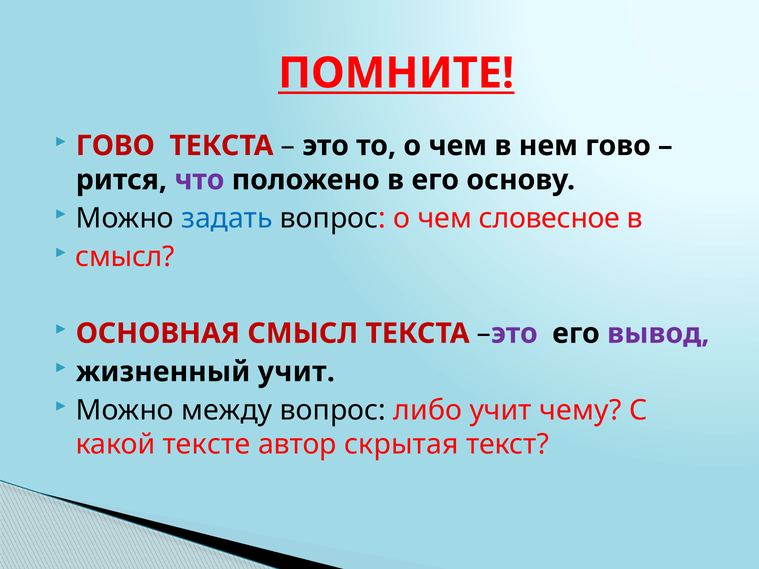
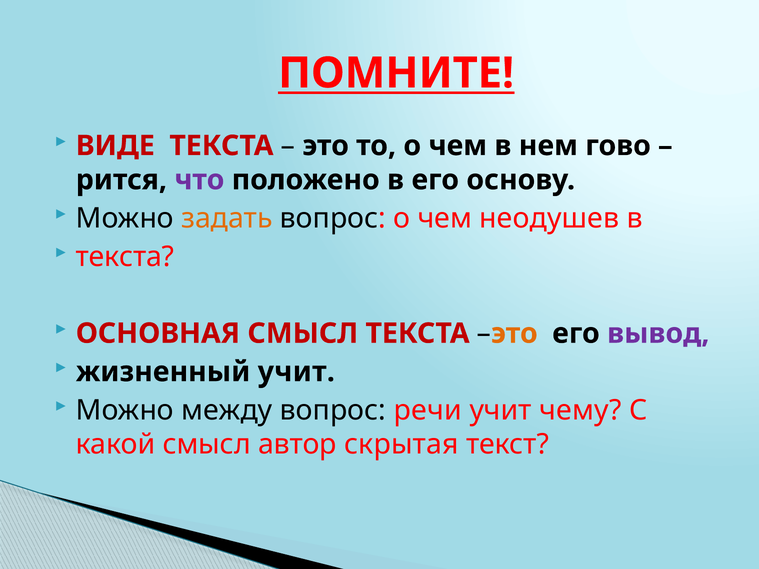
ГОВО: ГОВО -> ВИДЕ (115, 146)
задать colour: blue -> orange (227, 218)
словесное: словесное -> неодушев (549, 218)
смысл: смысл -> текста (125, 257)
это colour: purple -> orange (514, 334)
либо: либо -> речи (428, 410)
какой тексте: тексте -> смысл (207, 445)
